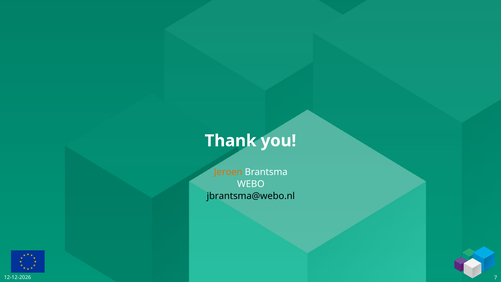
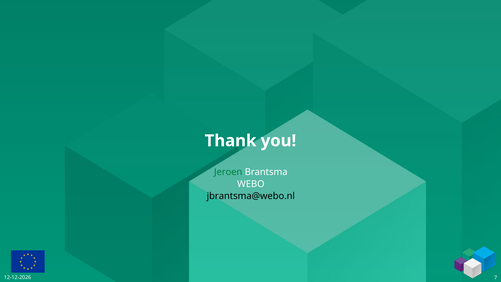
Jeroen colour: orange -> green (228, 172)
